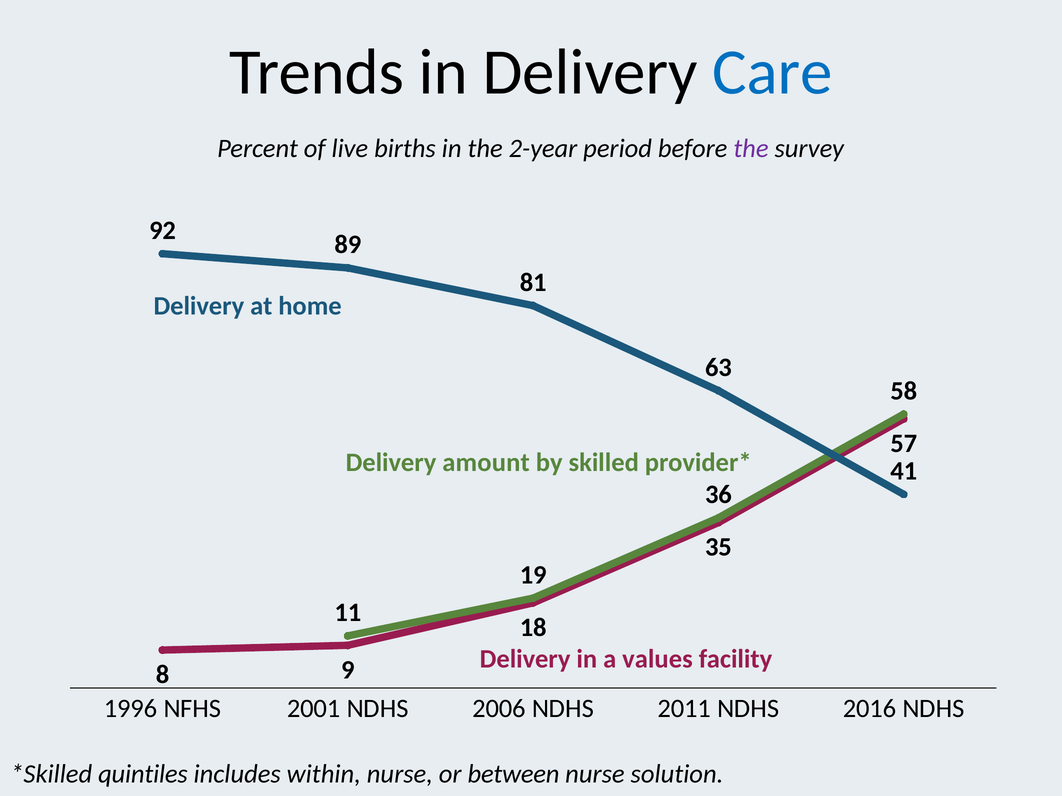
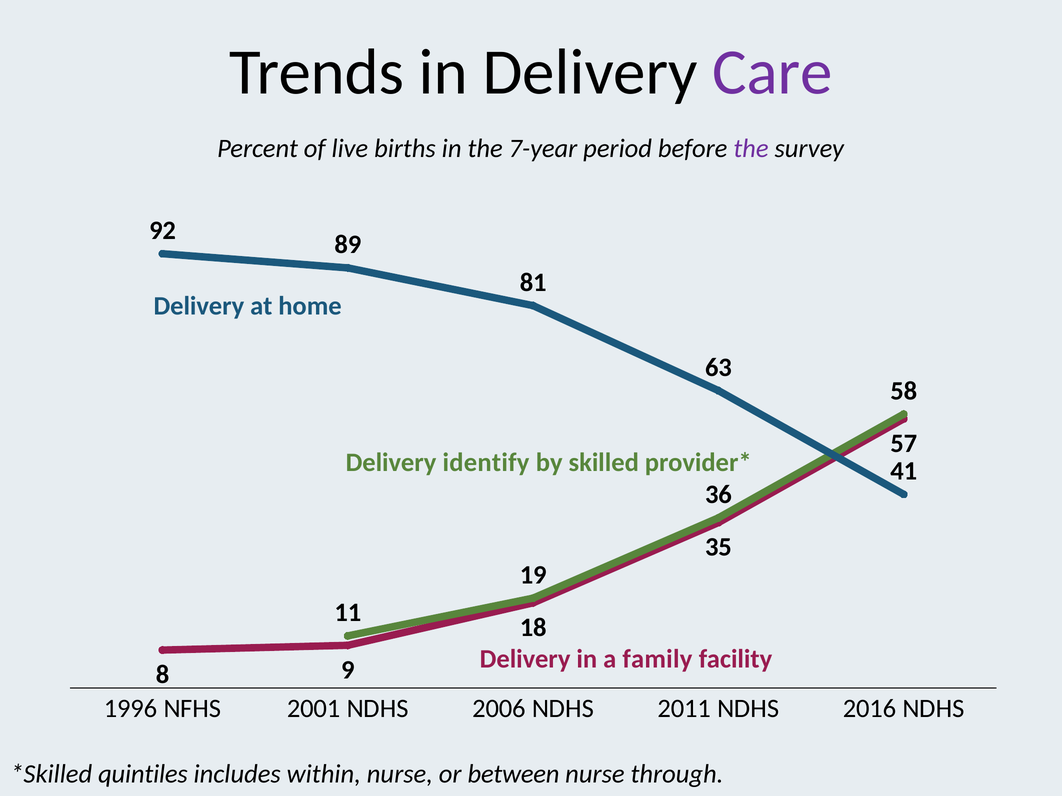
Care colour: blue -> purple (772, 73)
2-year: 2-year -> 7-year (543, 149)
amount: amount -> identify (486, 463)
values: values -> family (657, 660)
solution: solution -> through (677, 775)
